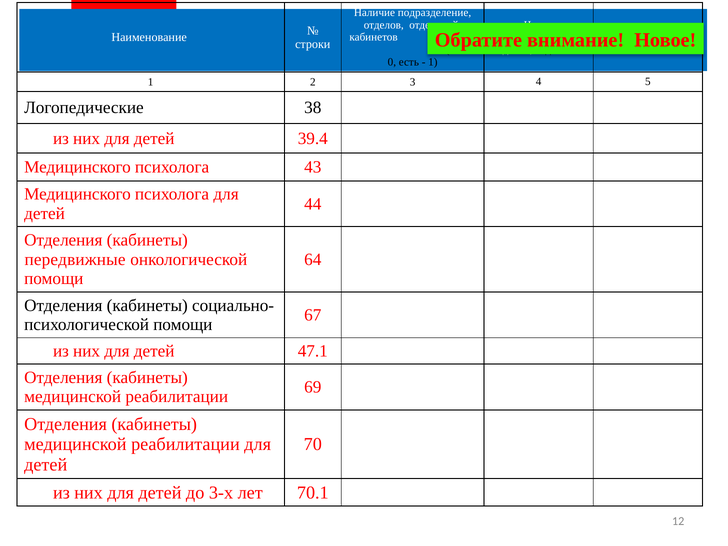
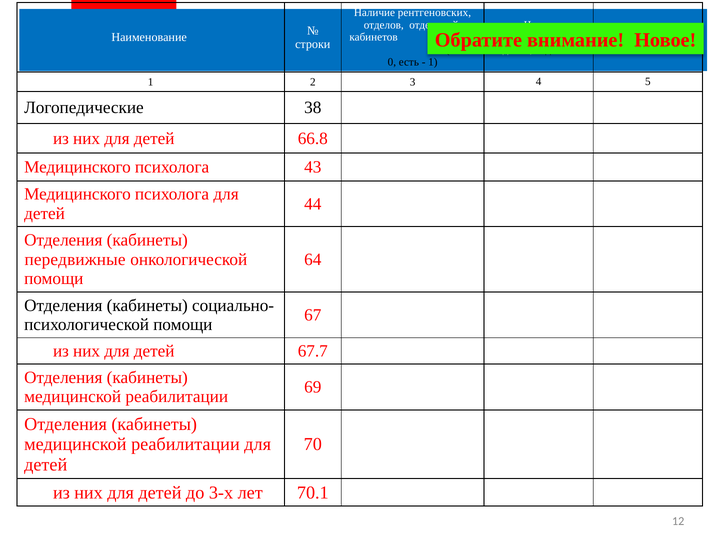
подразделение: подразделение -> рентгеновских (434, 13)
39.4: 39.4 -> 66.8 (313, 138)
47.1: 47.1 -> 67.7 (313, 351)
